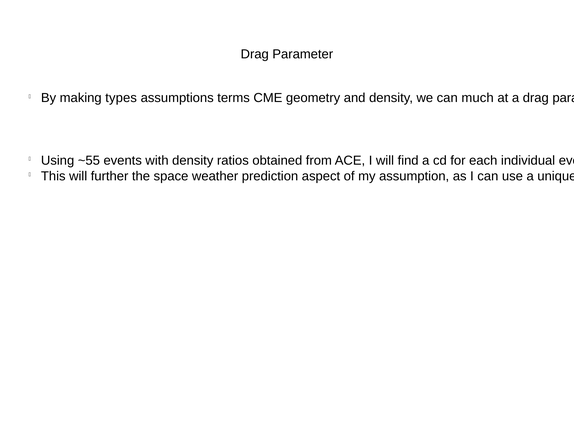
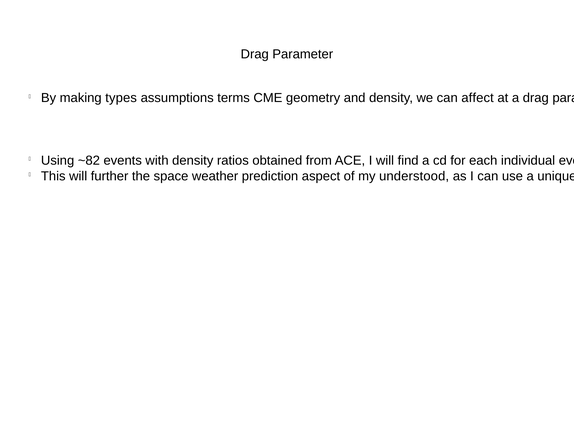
much: much -> affect (478, 98)
~55: ~55 -> ~82 (89, 160)
assumption: assumption -> understood (414, 176)
